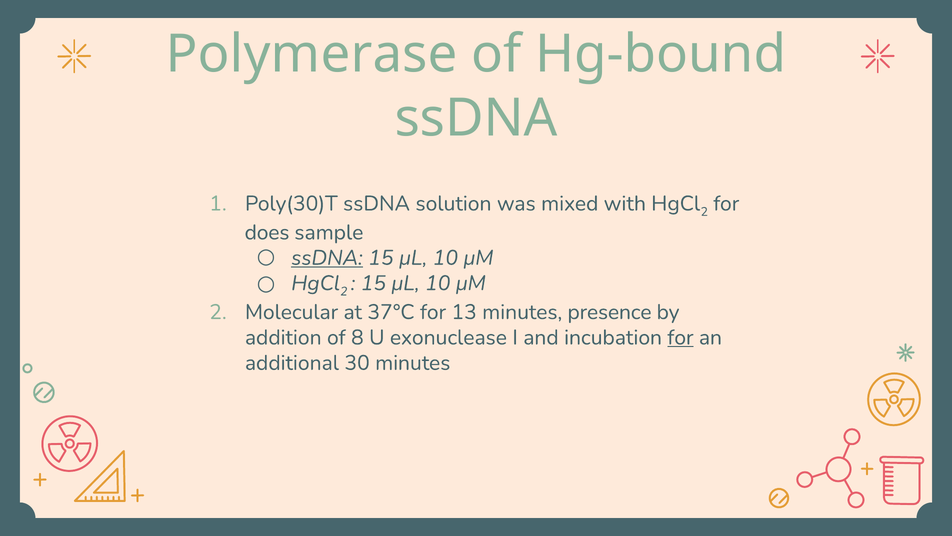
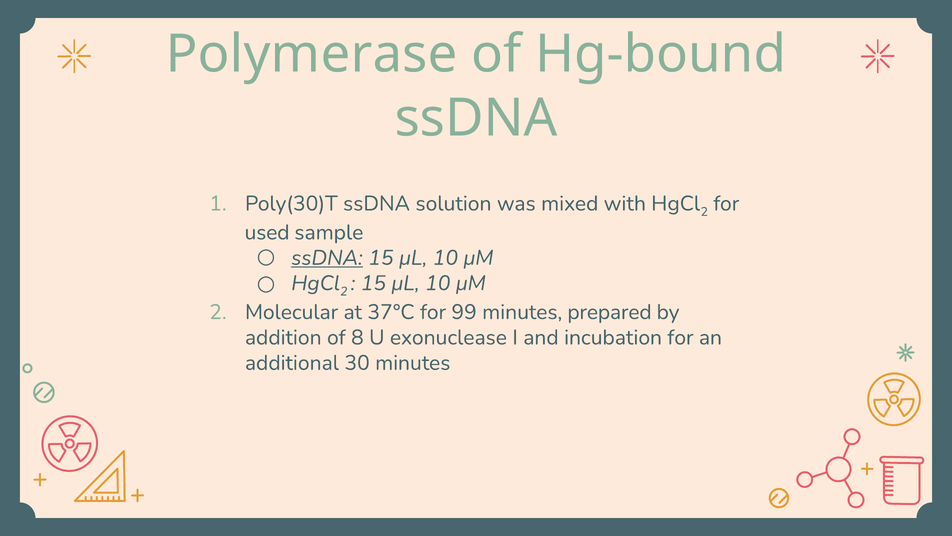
does: does -> used (267, 232)
13: 13 -> 99 (464, 312)
presence: presence -> prepared (610, 312)
for underline: present -> none (680, 337)
